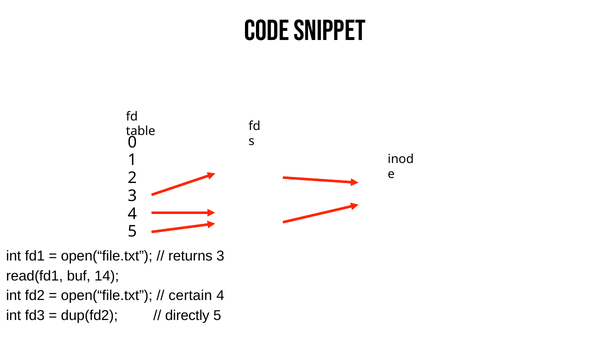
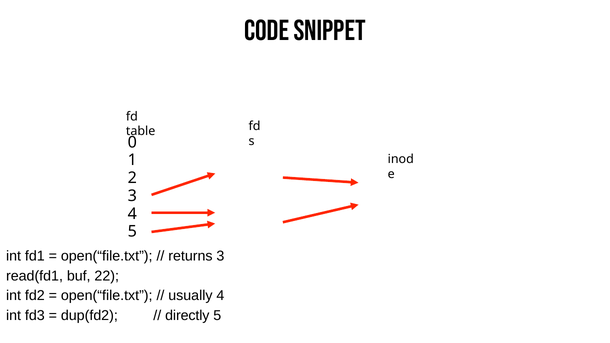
14: 14 -> 22 (107, 276)
certain: certain -> usually (190, 296)
